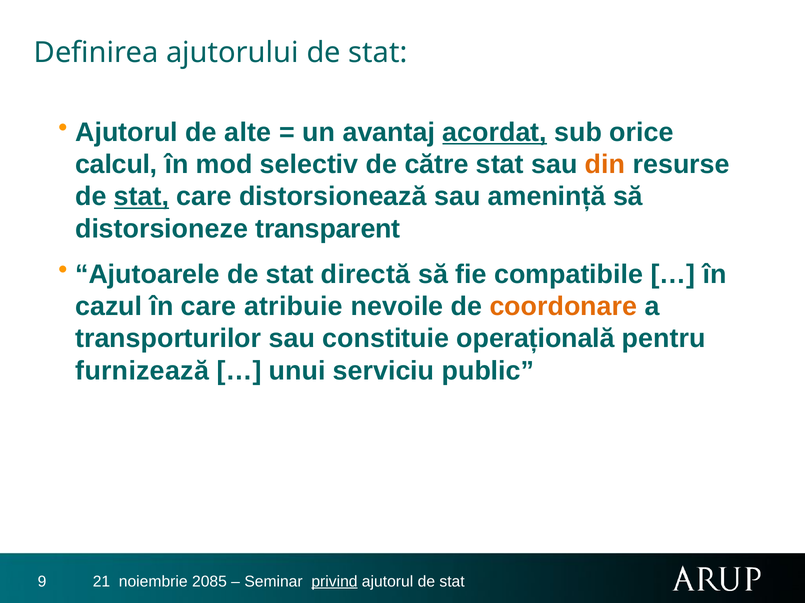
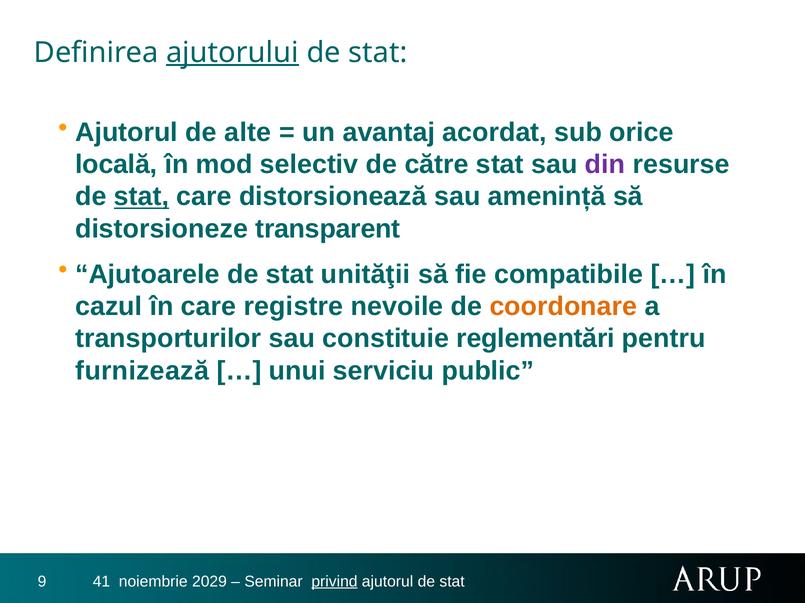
ajutorului underline: none -> present (232, 53)
acordat underline: present -> none (495, 132)
calcul: calcul -> locală (116, 165)
din colour: orange -> purple (605, 165)
directă: directă -> unităţii (366, 275)
atribuie: atribuie -> registre (293, 307)
operațională: operațională -> reglementări (536, 339)
21: 21 -> 41 (101, 582)
2085: 2085 -> 2029 (209, 582)
